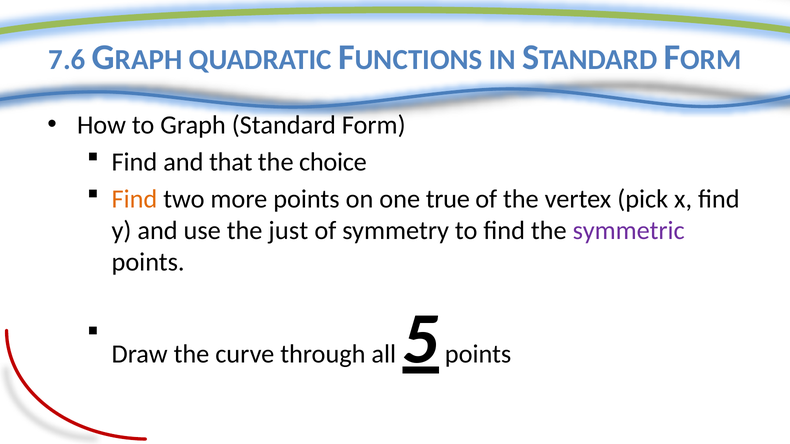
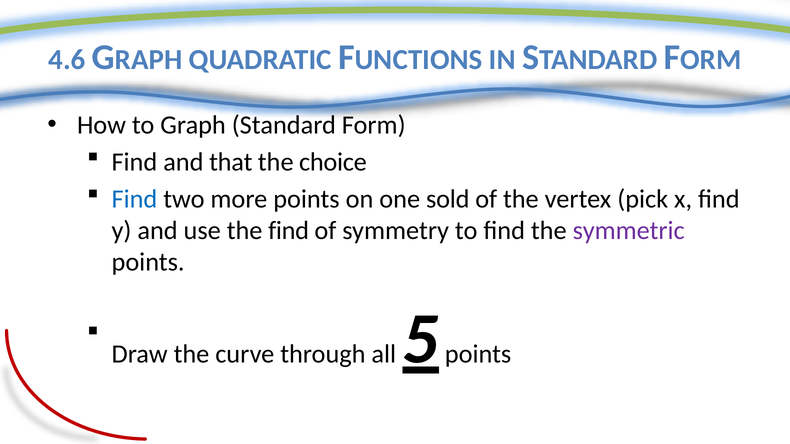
7.6: 7.6 -> 4.6 (67, 60)
Find colour: orange -> blue (134, 199)
true: true -> sold (448, 199)
the just: just -> find (289, 231)
